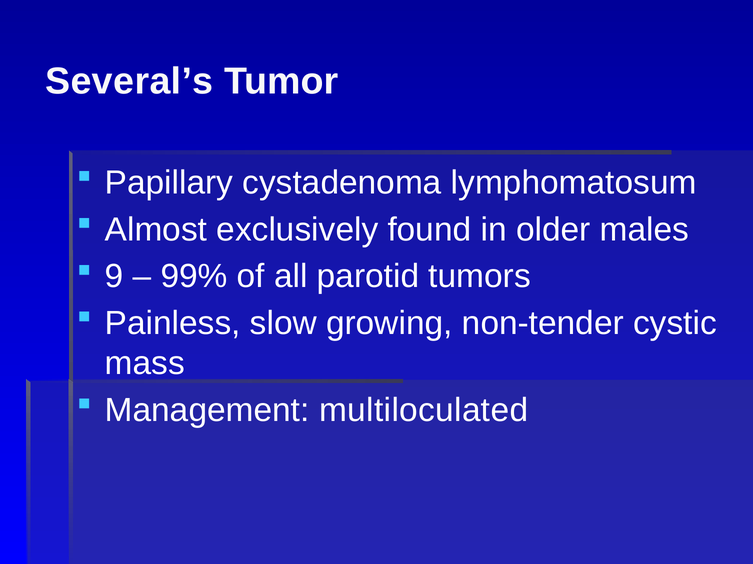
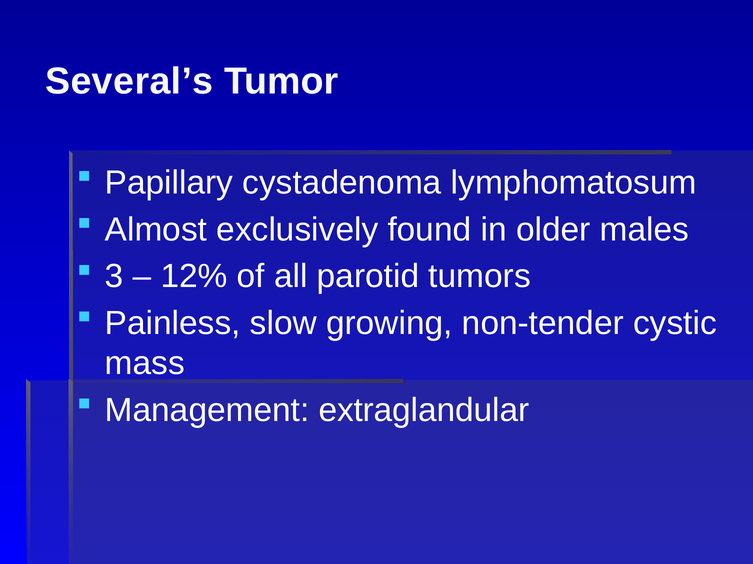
9: 9 -> 3 (114, 277)
99%: 99% -> 12% (194, 277)
multiloculated: multiloculated -> extraglandular (424, 411)
